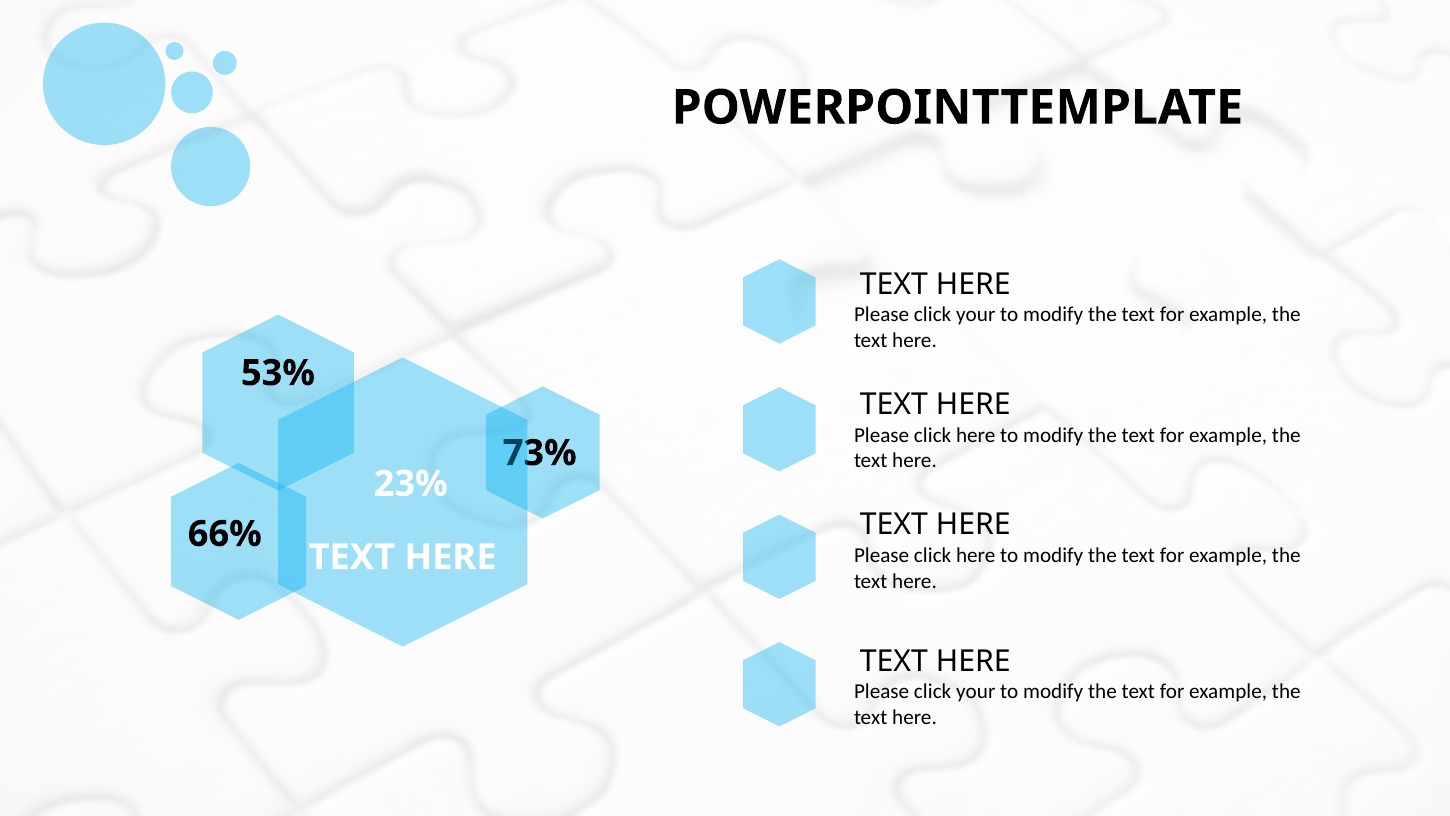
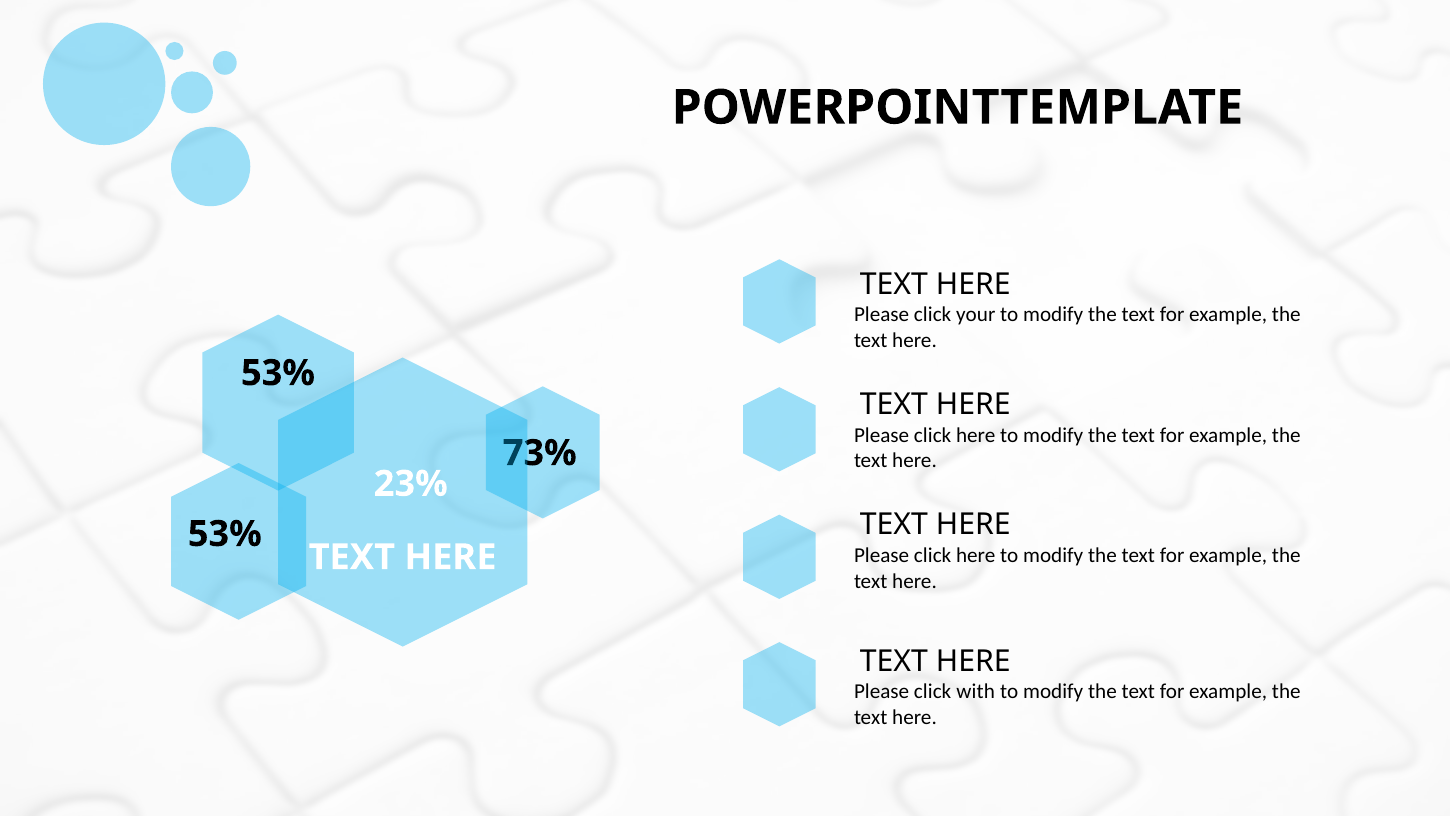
66%: 66% -> 53% (225, 534)
your: your -> with (976, 692)
